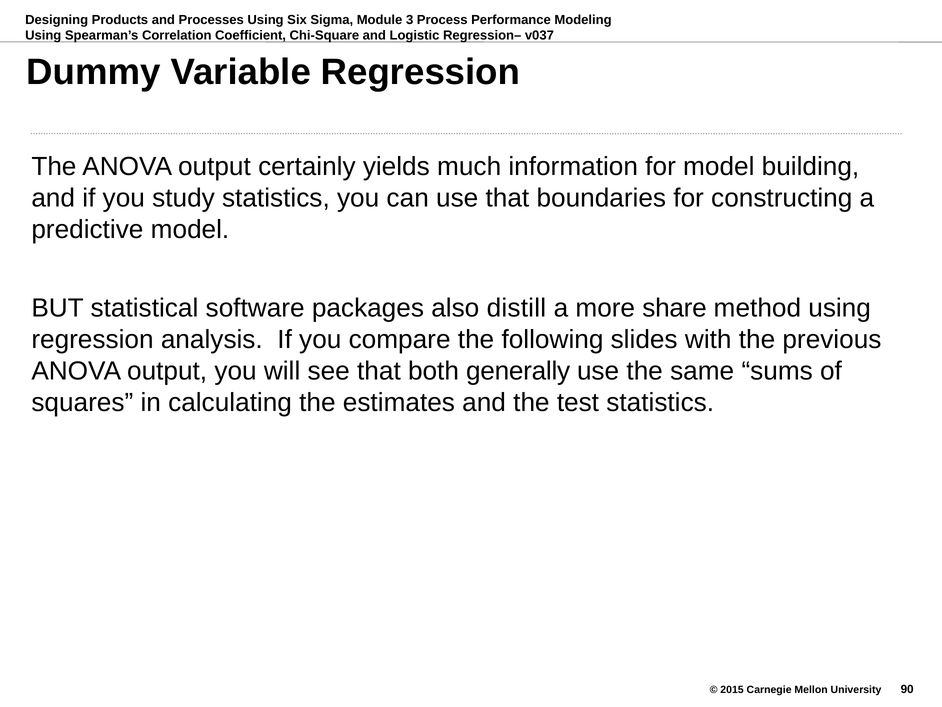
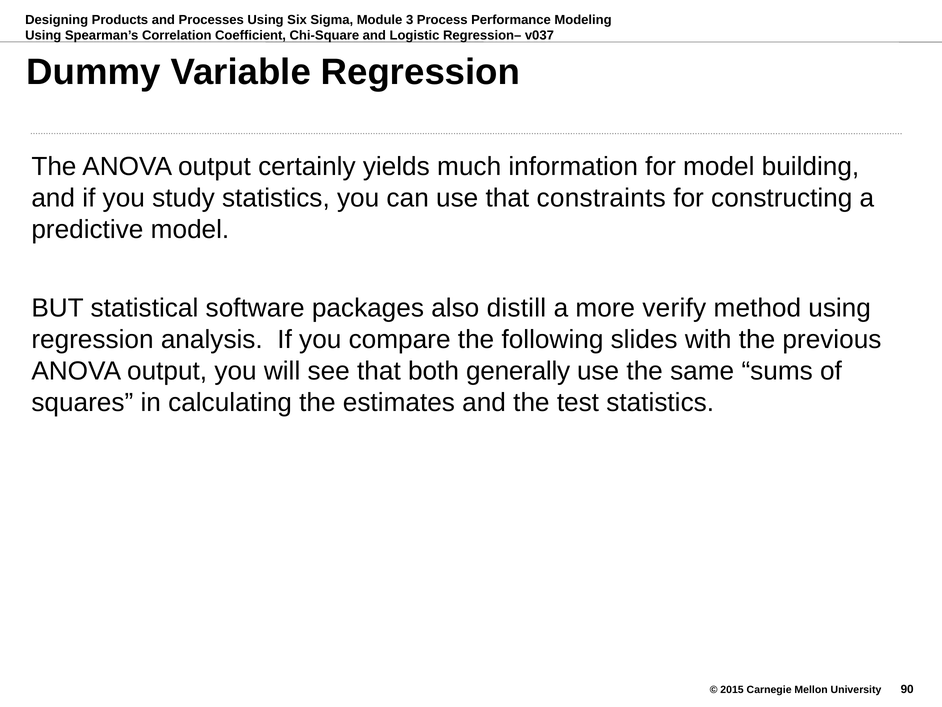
boundaries: boundaries -> constraints (601, 198)
share: share -> verify (674, 308)
